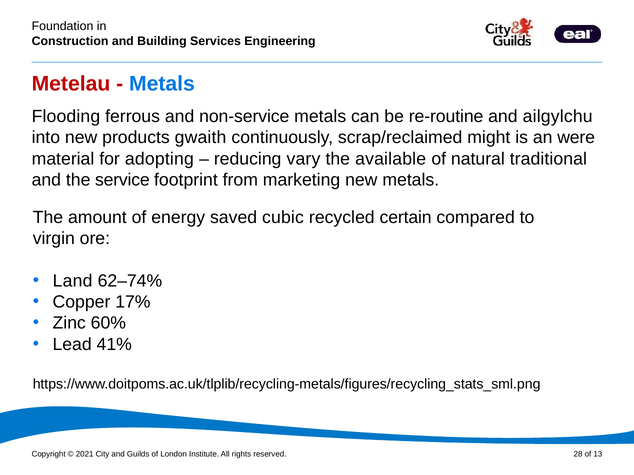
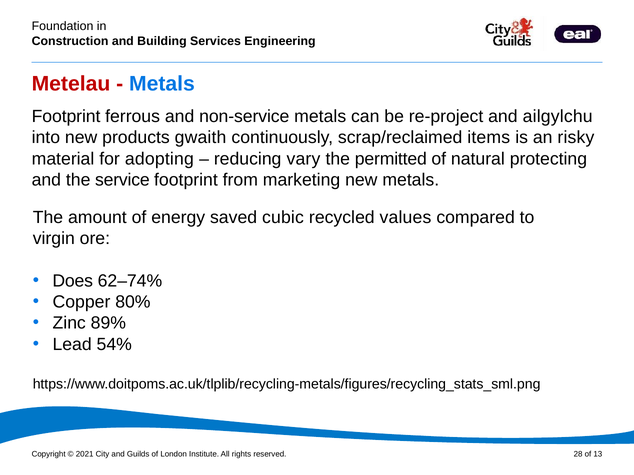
Flooding: Flooding -> Footprint (66, 117)
re-routine: re-routine -> re-project (446, 117)
might: might -> items (489, 138)
were: were -> risky (576, 138)
available: available -> permitted (391, 159)
traditional: traditional -> protecting (548, 159)
certain: certain -> values (405, 218)
Land: Land -> Does (73, 281)
17%: 17% -> 80% (133, 302)
60%: 60% -> 89% (108, 323)
41%: 41% -> 54% (114, 345)
